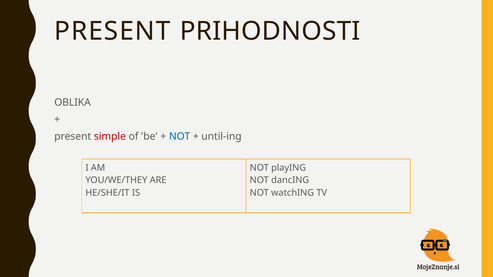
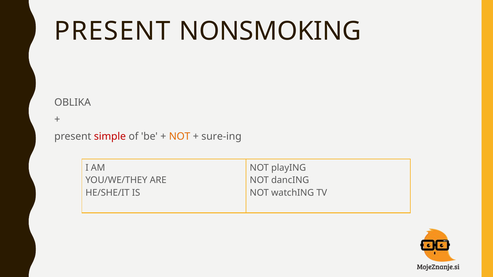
PRIHODNOSTI: PRIHODNOSTI -> NONSMOKING (270, 31)
NOT colour: blue -> orange (180, 137)
until-ing: until-ing -> sure-ing (221, 137)
